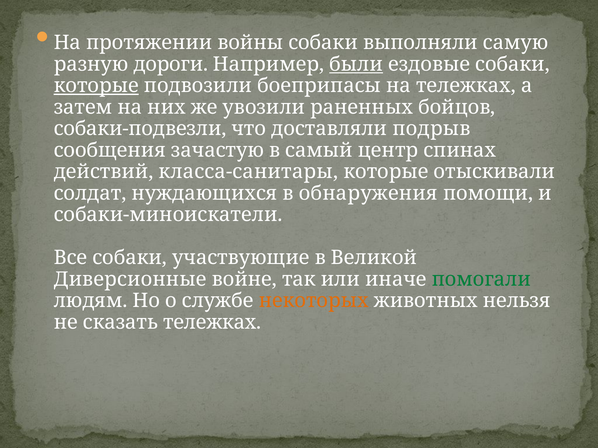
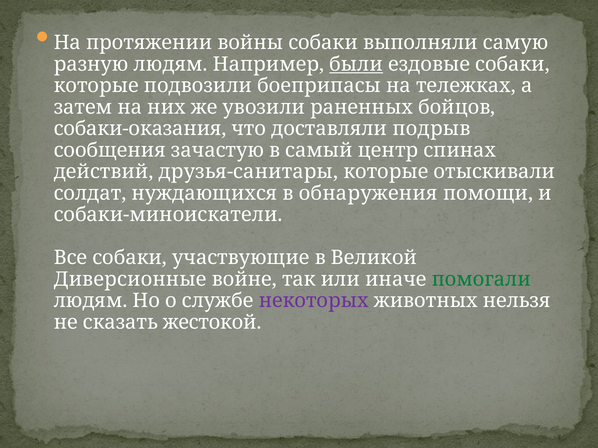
разную дороги: дороги -> людям (171, 64)
которые underline: present -> none (96, 86)
собаки-подвезли: собаки-подвезли -> собаки-оказания (140, 129)
класса-санитары: класса-санитары -> друзья-санитары (248, 172)
некоторых colour: orange -> purple (314, 301)
сказать тележках: тележках -> жестокой (212, 323)
